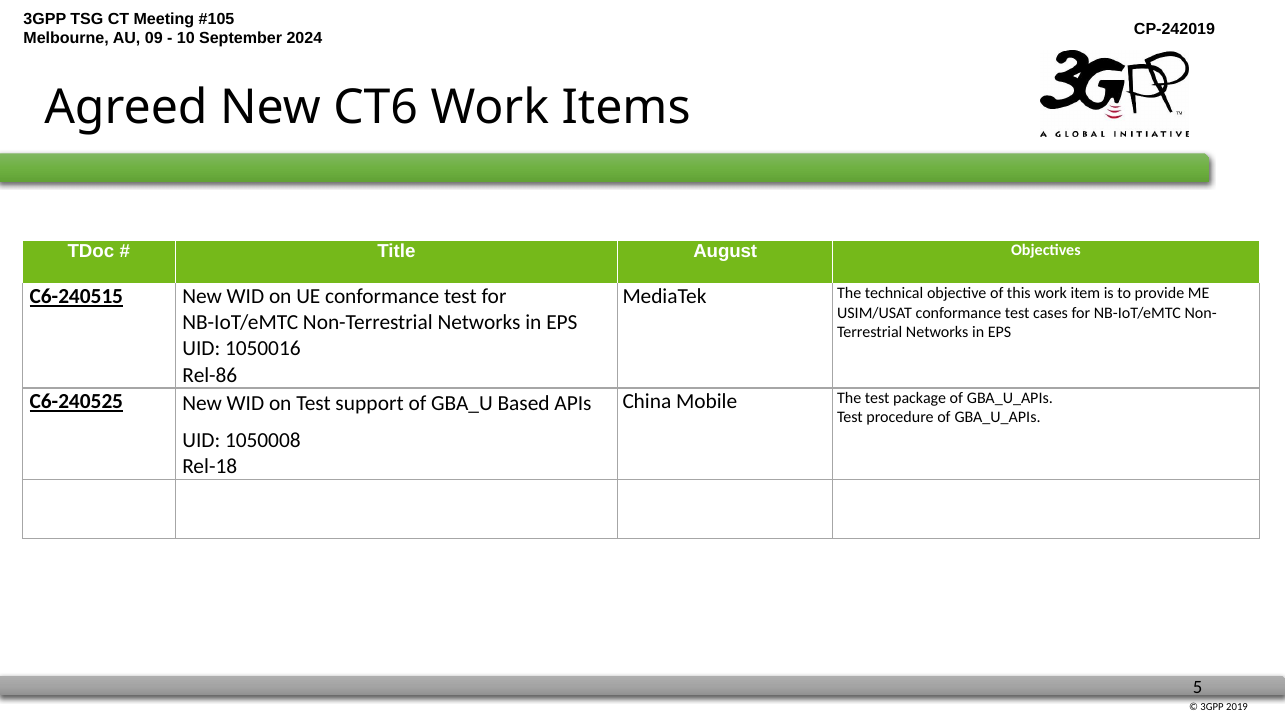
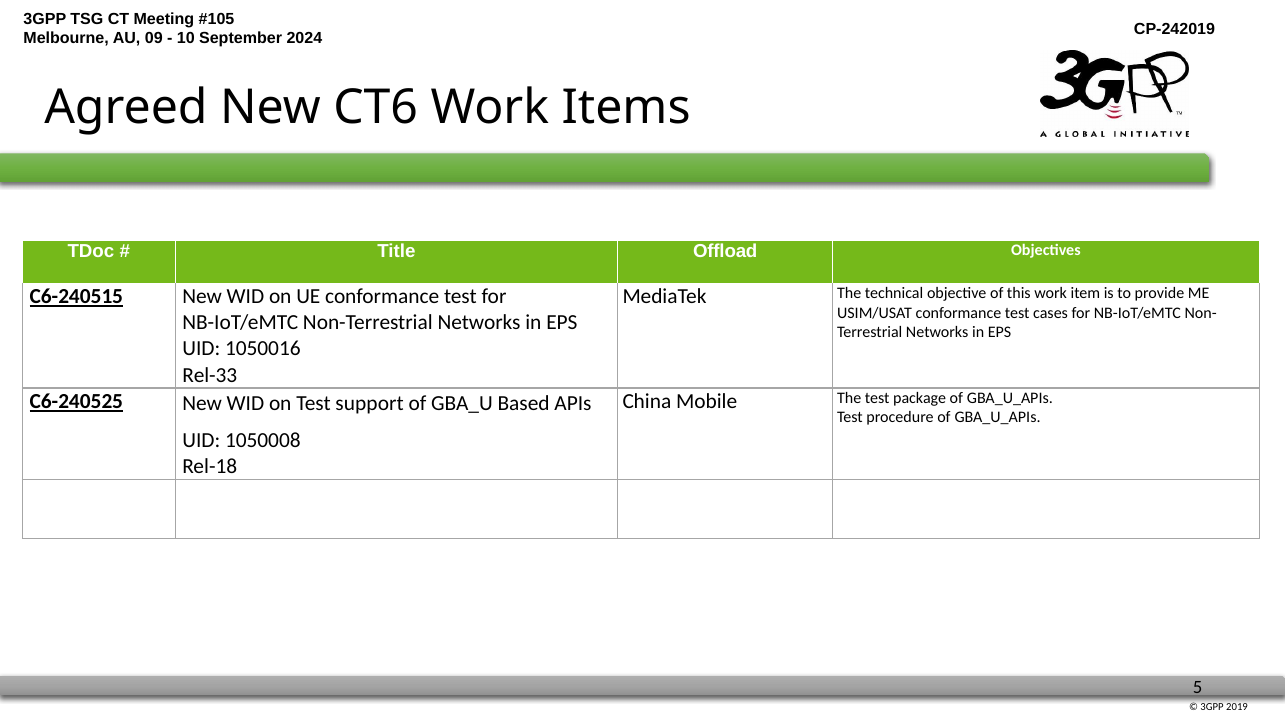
August: August -> Offload (725, 251)
Rel-86: Rel-86 -> Rel-33 (210, 375)
